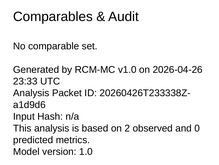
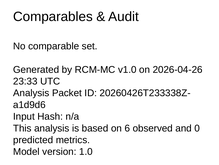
2: 2 -> 6 (127, 128)
